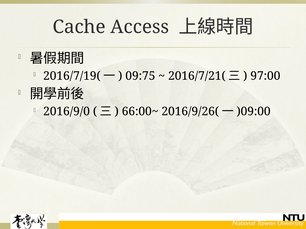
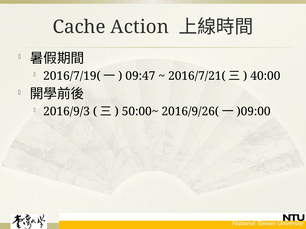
Access: Access -> Action (140, 27)
09:75: 09:75 -> 09:47 (140, 76)
97:00: 97:00 -> 40:00 (265, 76)
2016/9/0: 2016/9/0 -> 2016/9/3 (67, 112)
66:00~: 66:00~ -> 50:00~ (140, 112)
